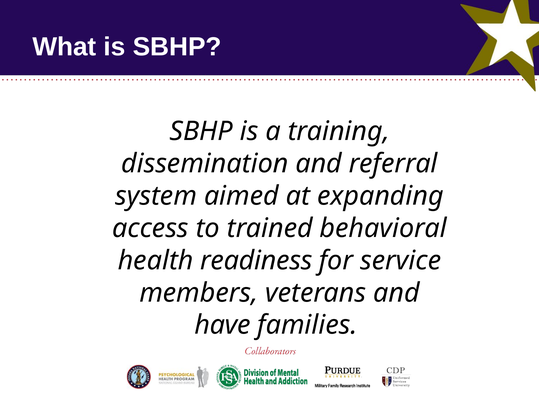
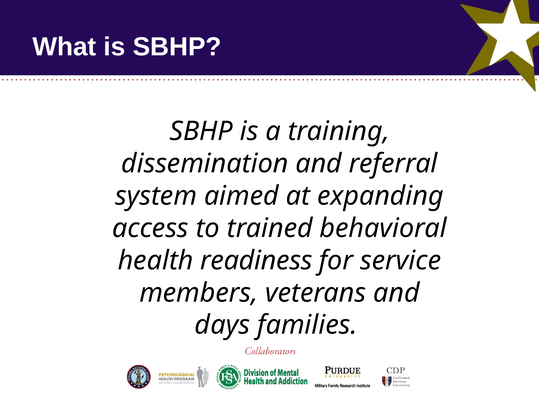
have: have -> days (222, 325)
